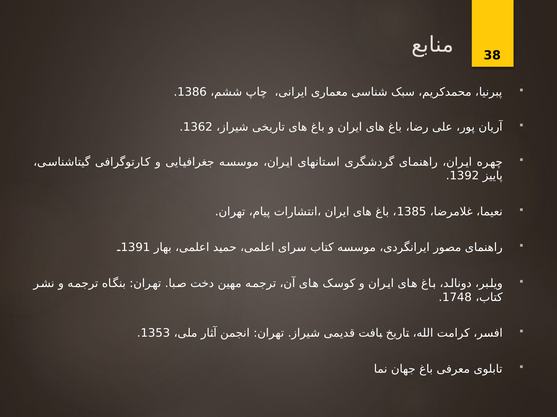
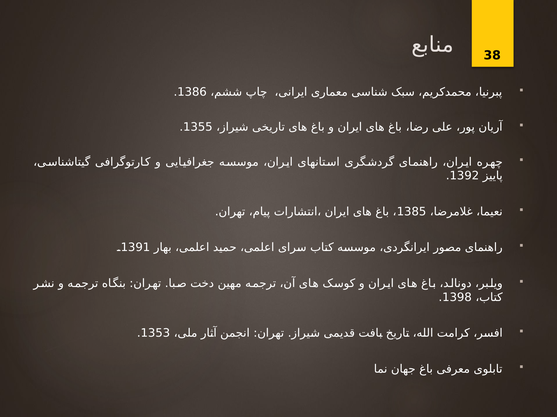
1362: 1362 -> 1355 (198, 127)
1748: 1748 -> 1398 (457, 298)
